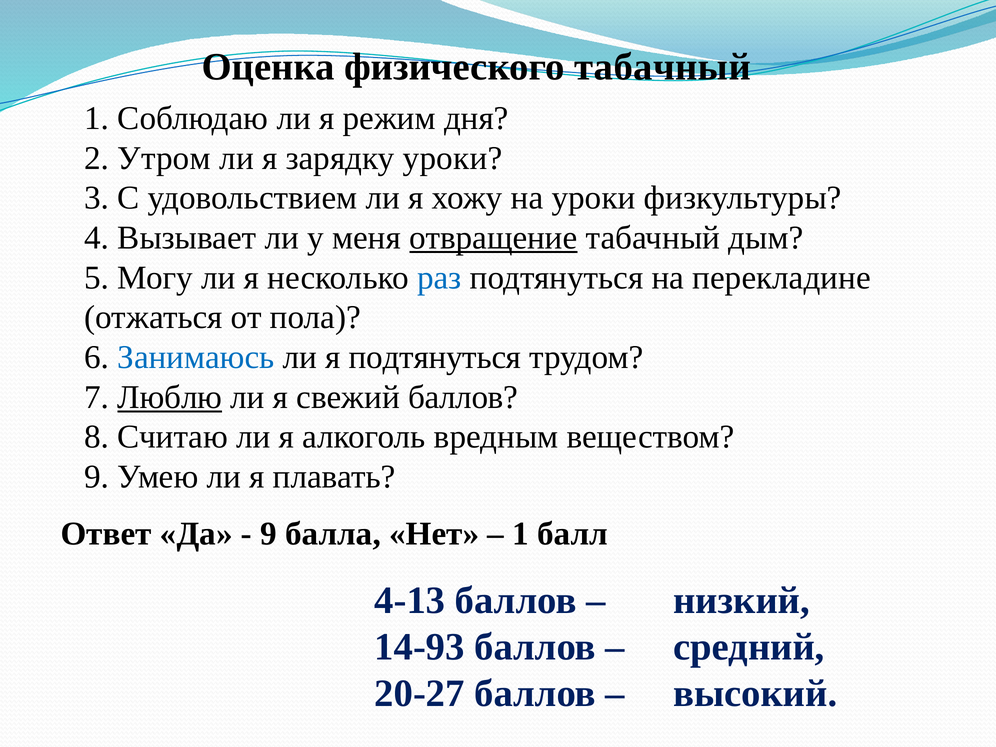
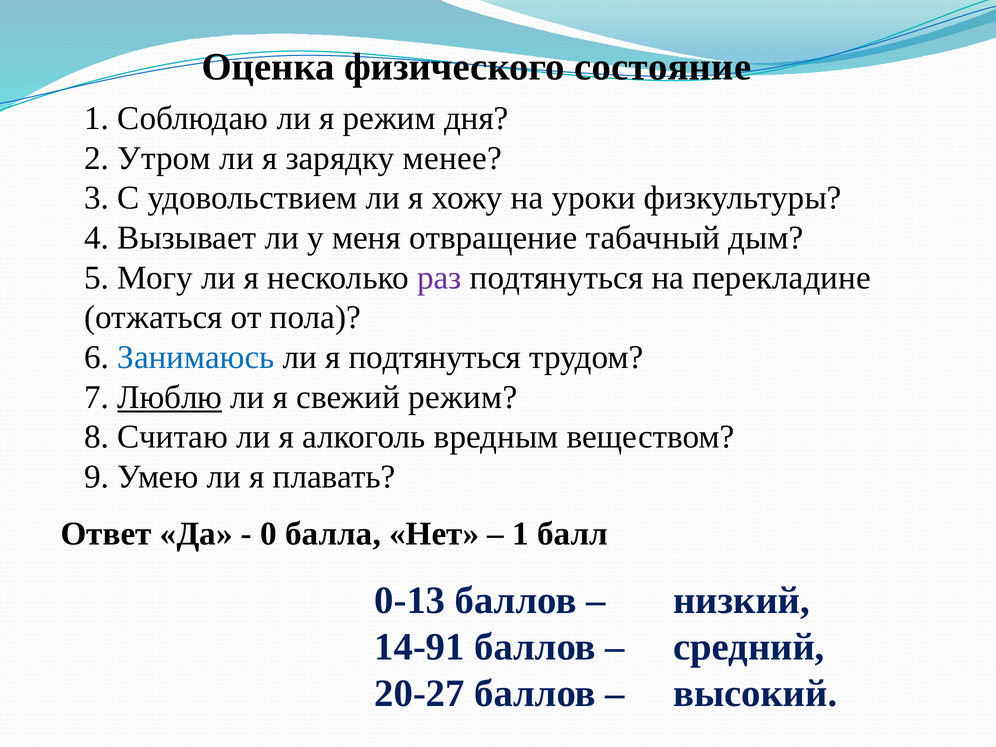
физического табачный: табачный -> состояние (663, 67)
зарядку уроки: уроки -> менее (452, 158)
отвращение underline: present -> none (493, 238)
раз colour: blue -> purple (439, 278)
свежий баллов: баллов -> режим (463, 397)
9: 9 -> 0 (269, 534)
4-13: 4-13 -> 0-13 (410, 600)
14-93: 14-93 -> 14-91 (420, 647)
